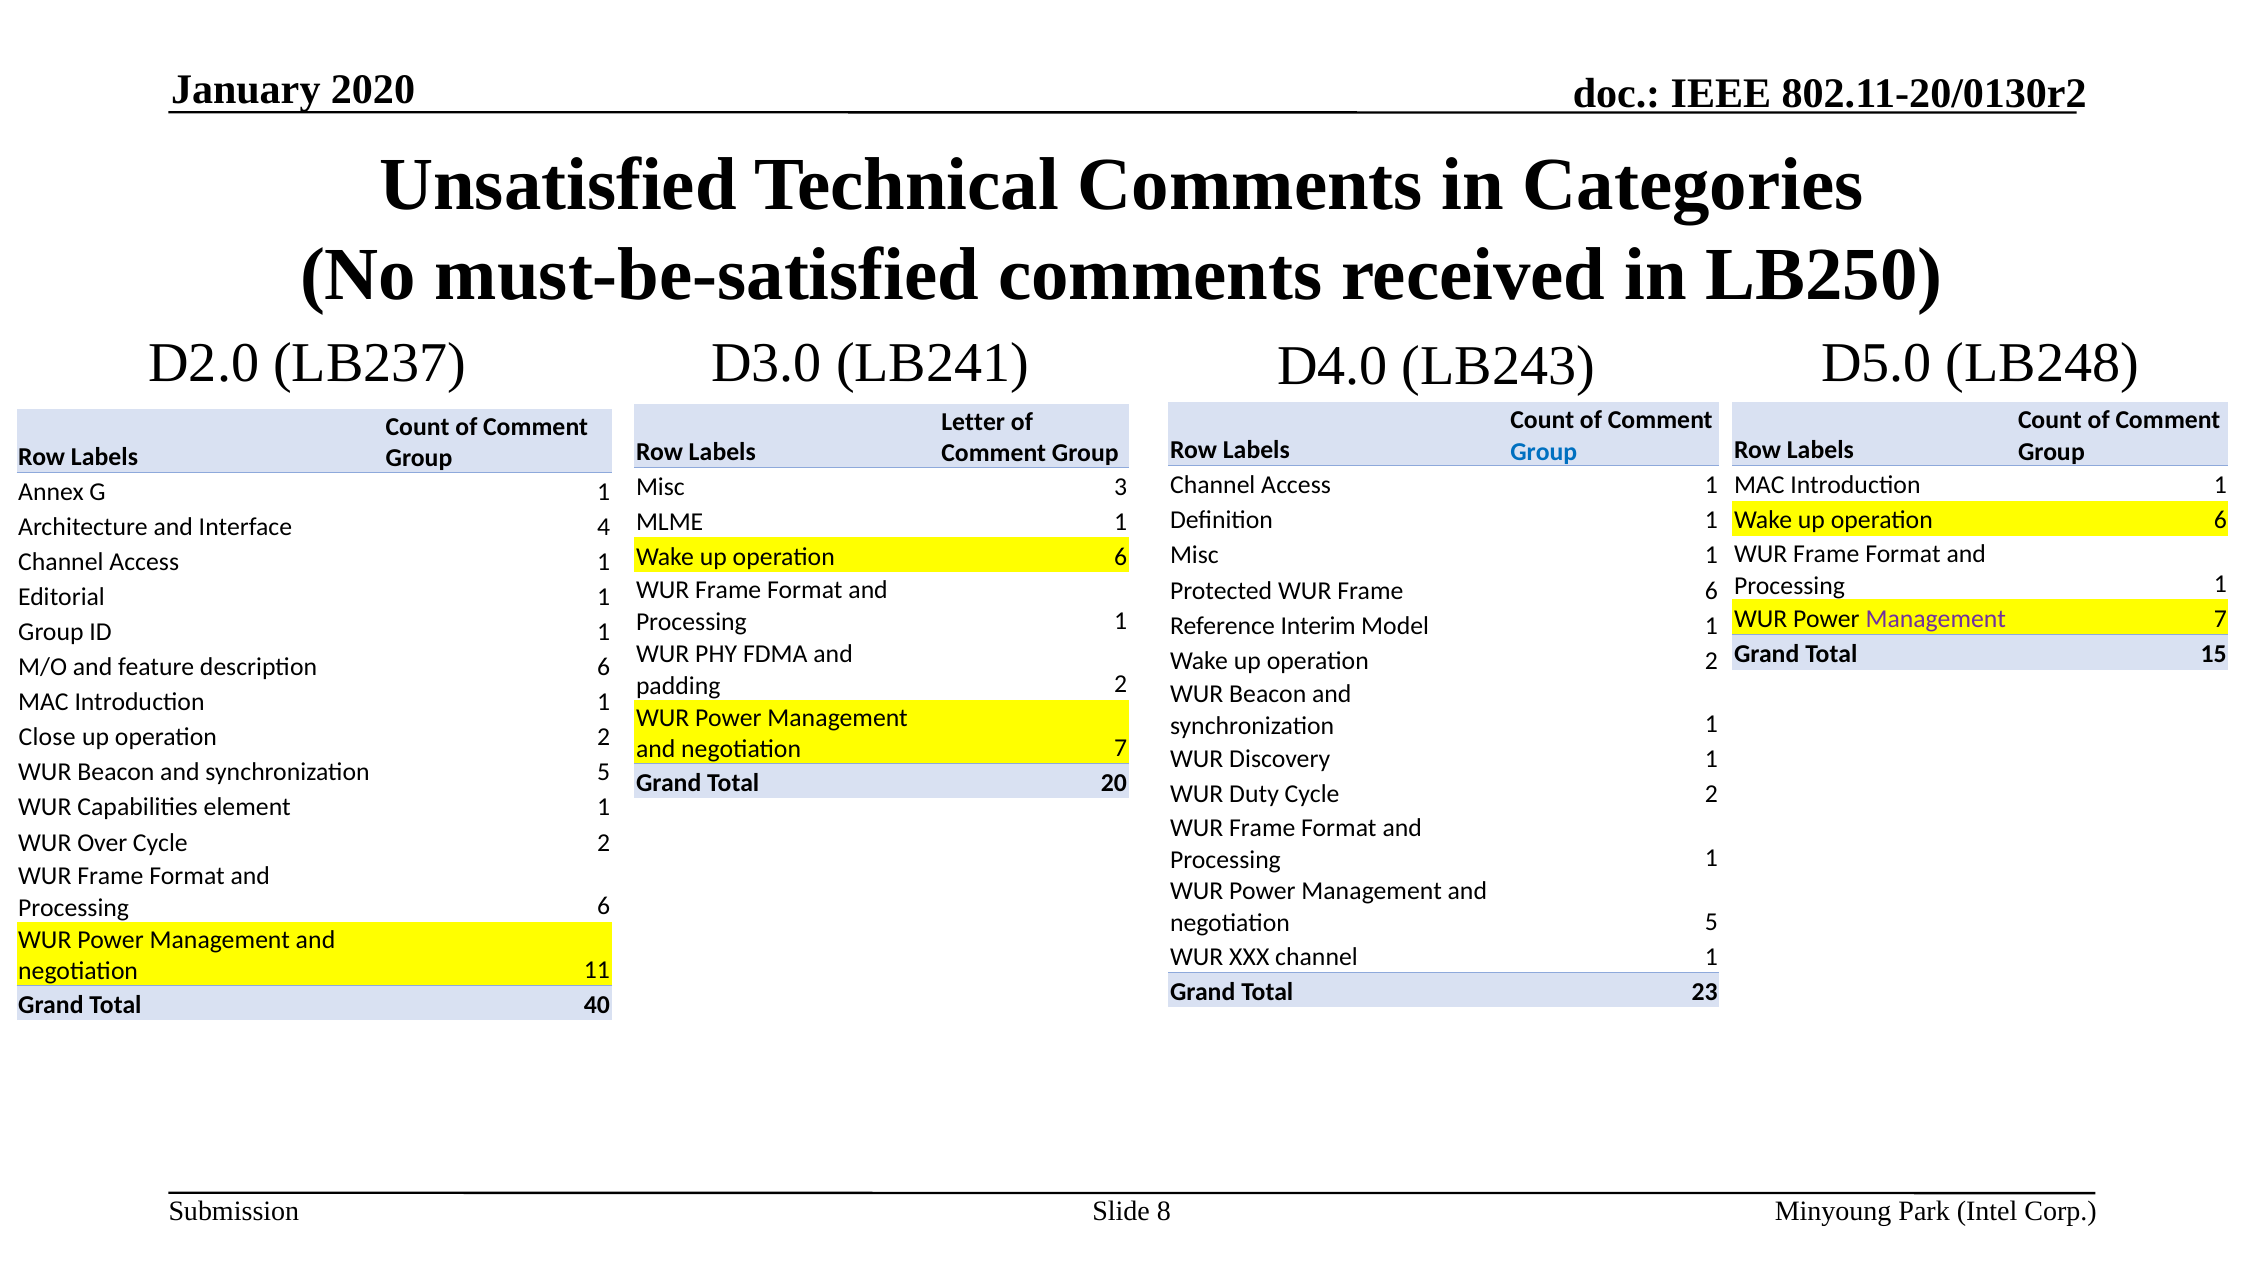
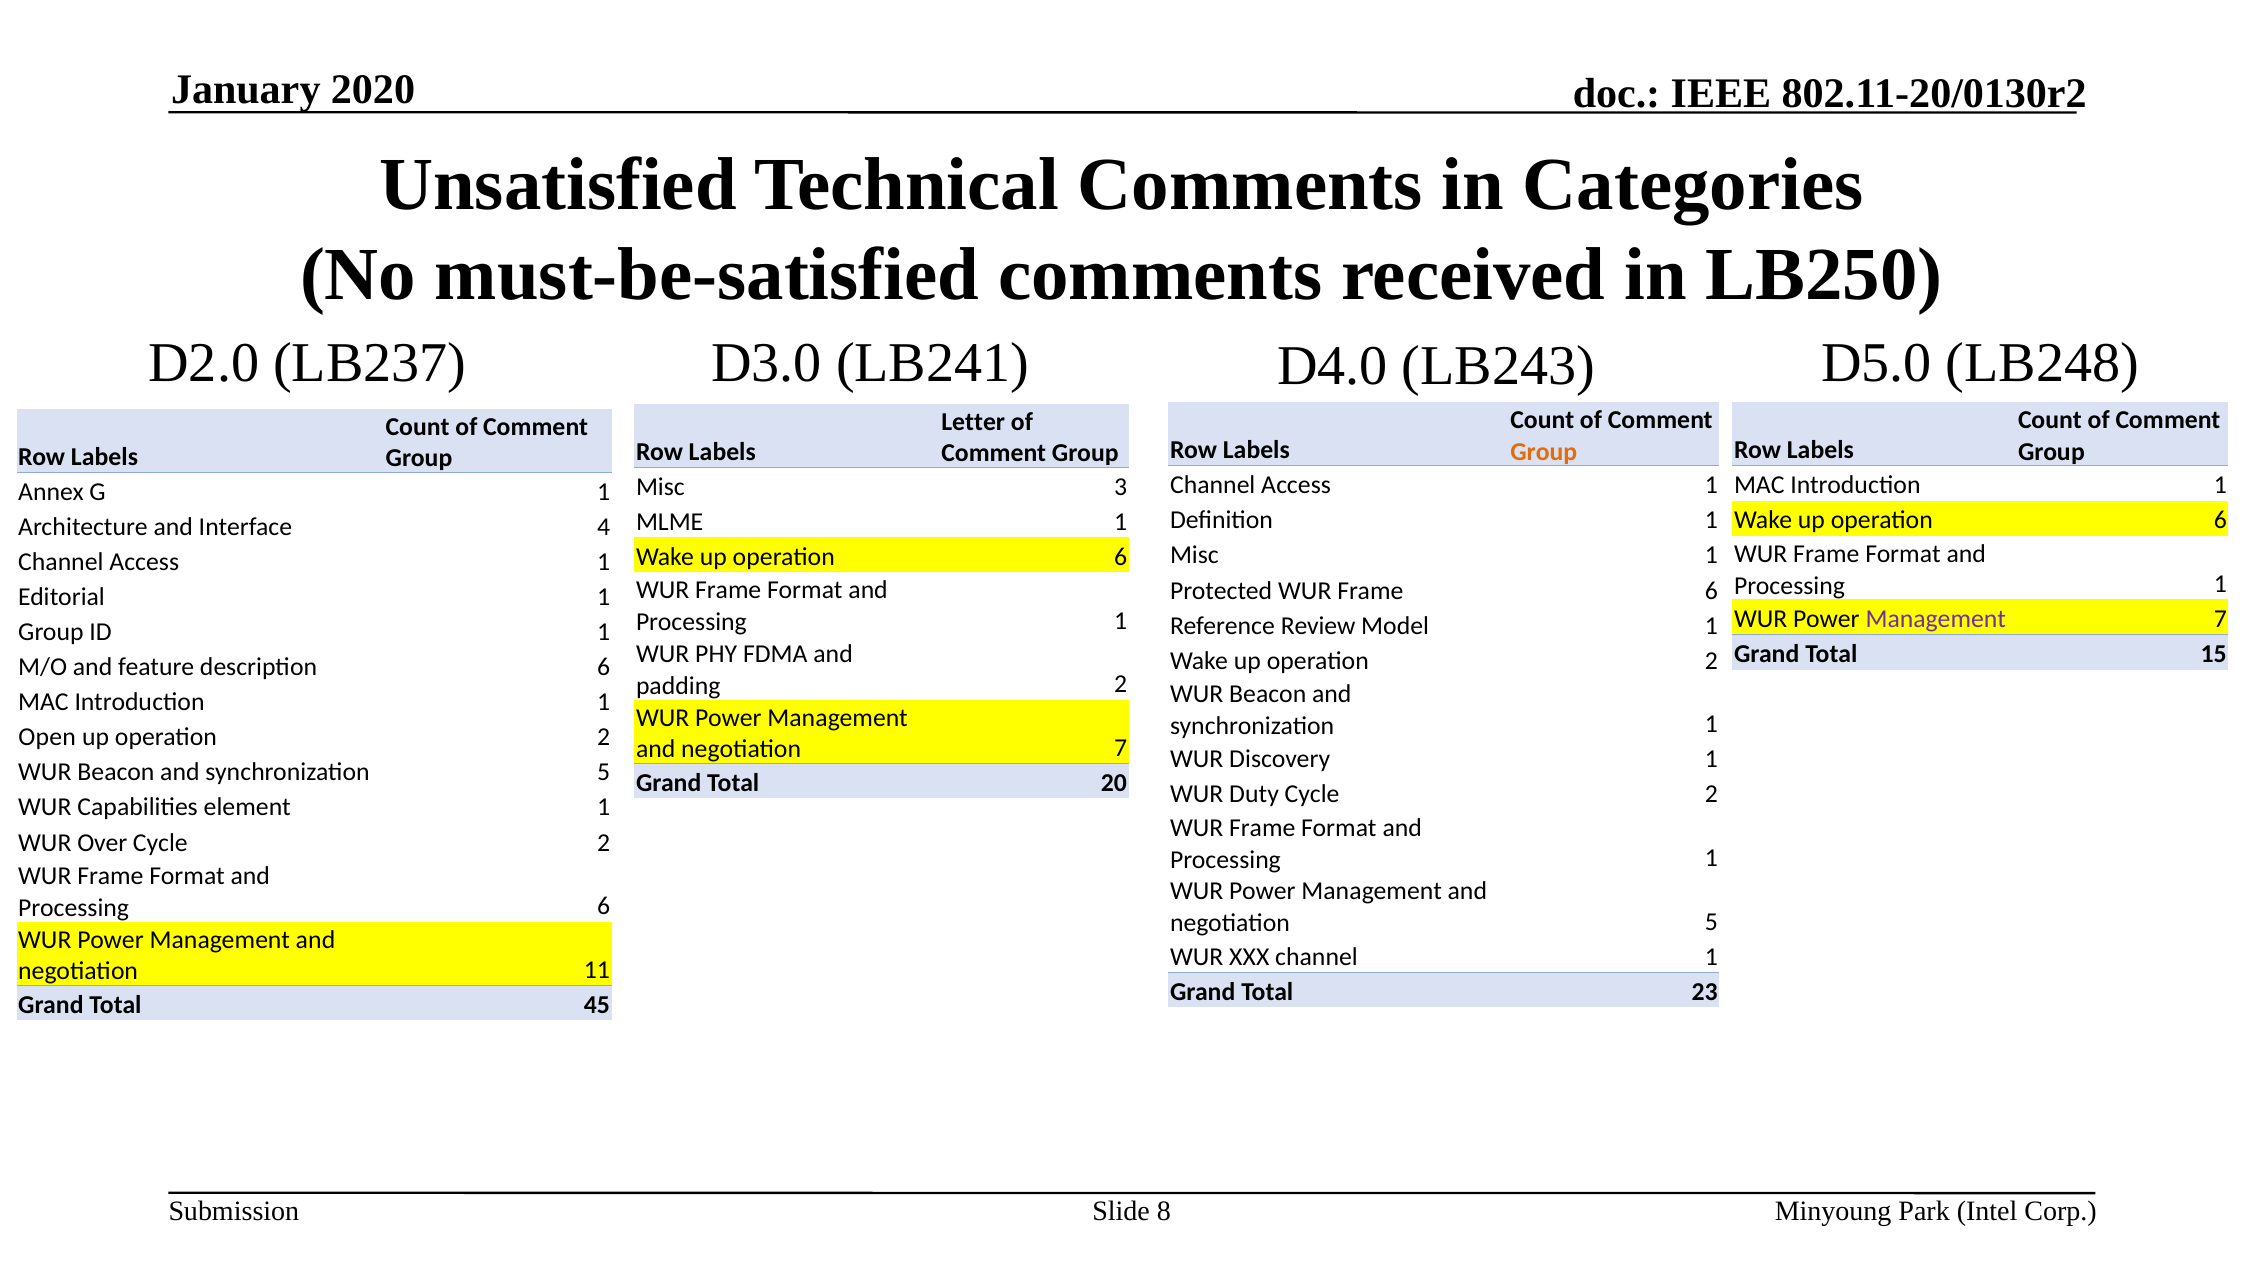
Group colour: blue -> orange (1544, 452)
Interim: Interim -> Review (1318, 625)
Close: Close -> Open (47, 737)
40: 40 -> 45 (597, 1005)
